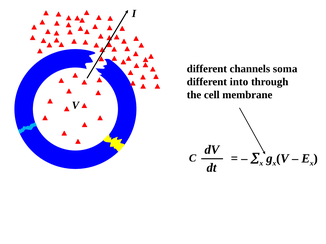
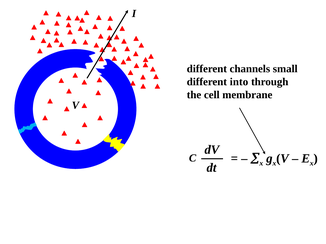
soma: soma -> small (285, 69)
